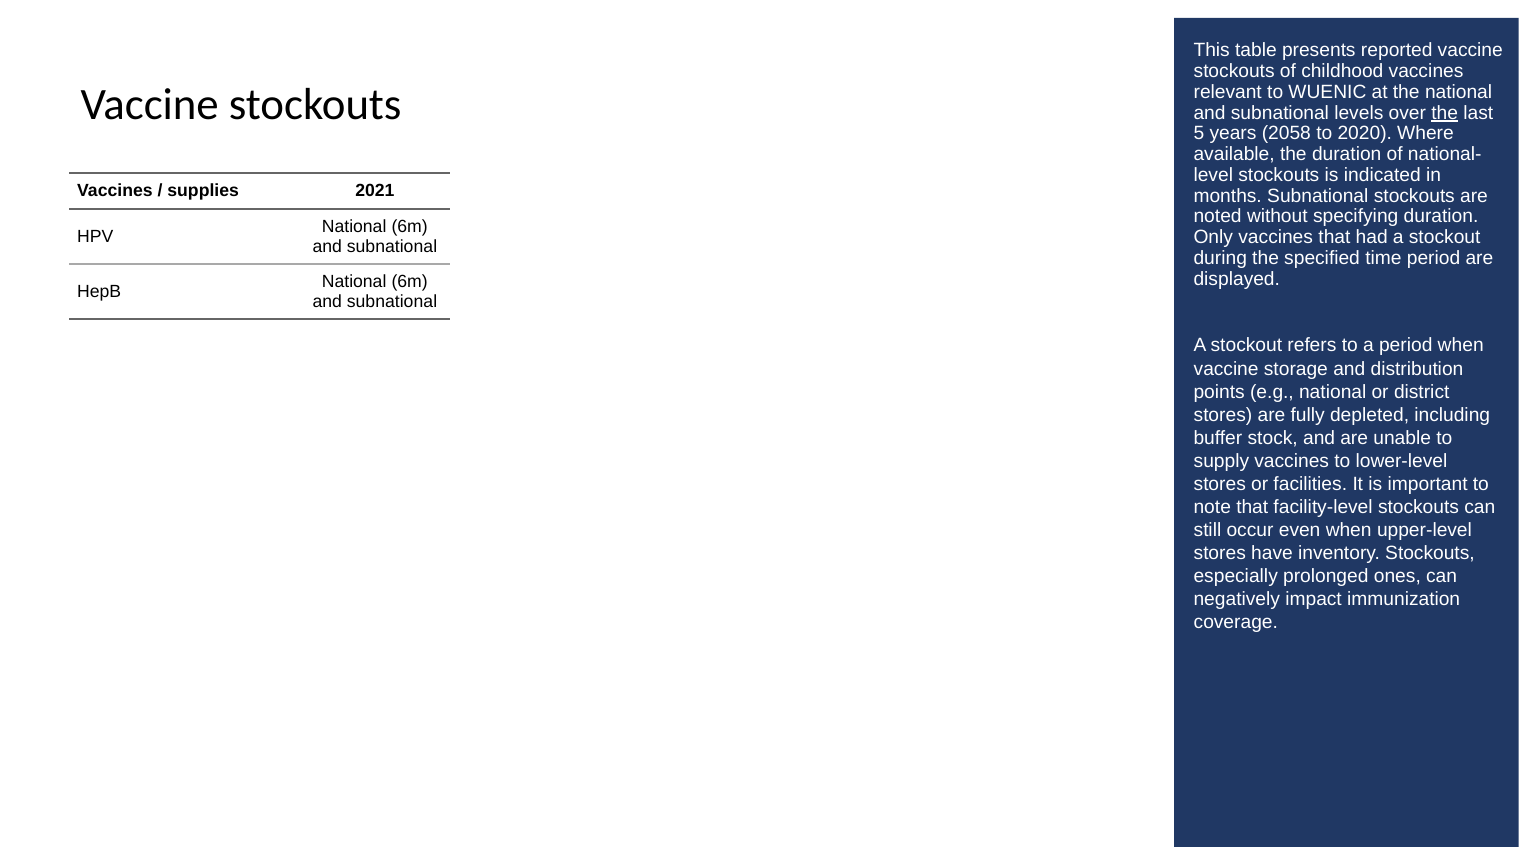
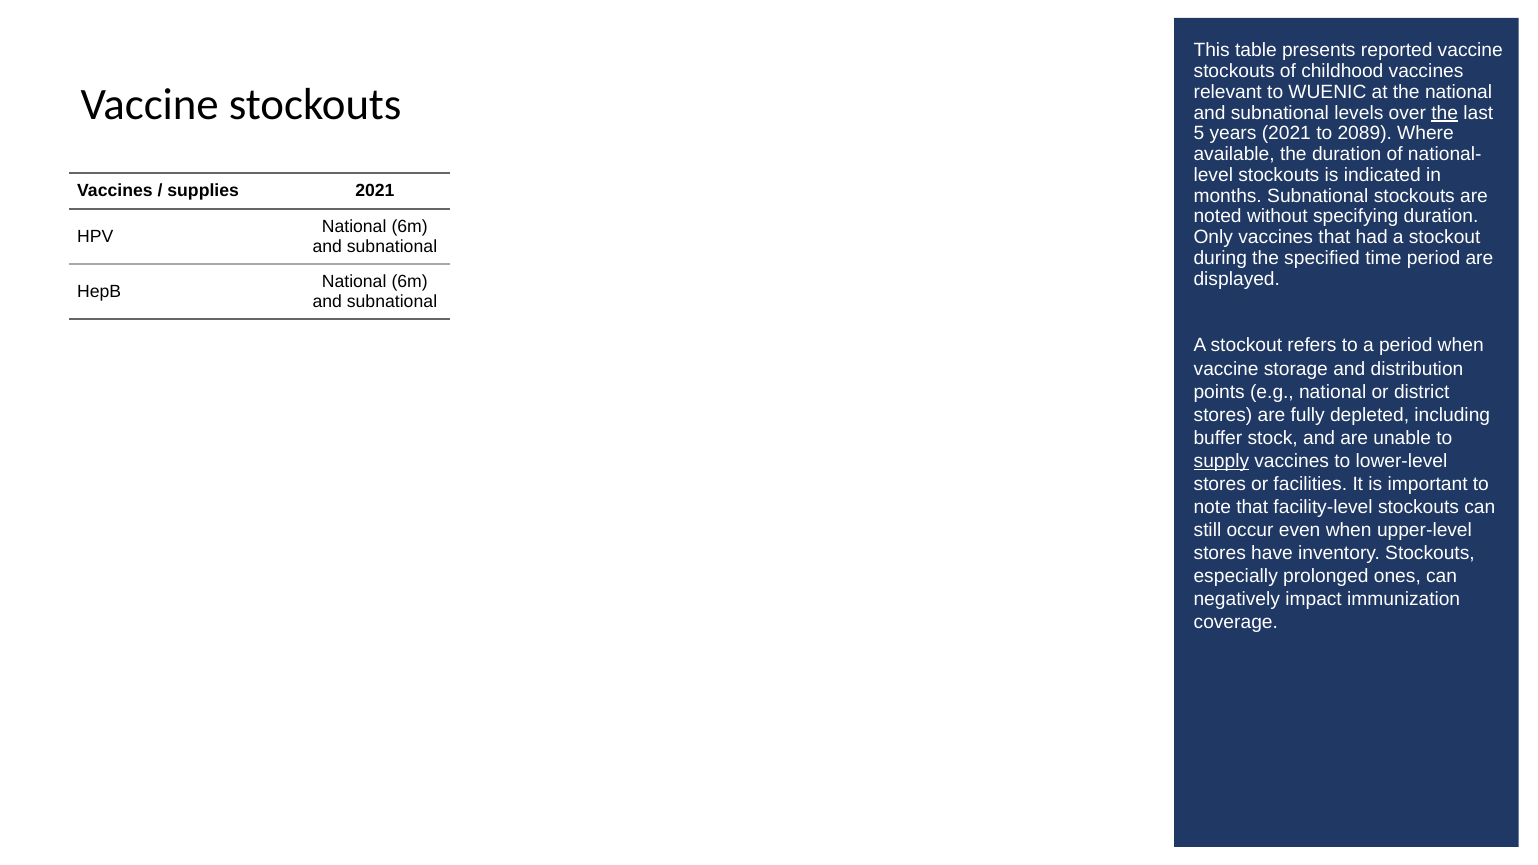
years 2058: 2058 -> 2021 (1286, 134)
2020: 2020 -> 2089 (1365, 134)
supply underline: none -> present (1221, 461)
